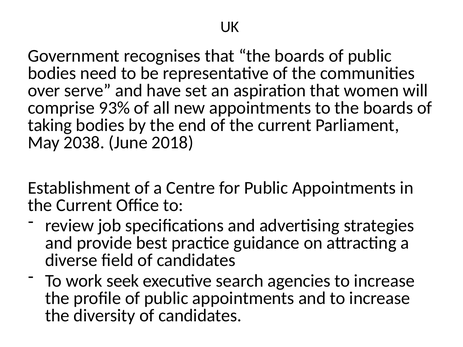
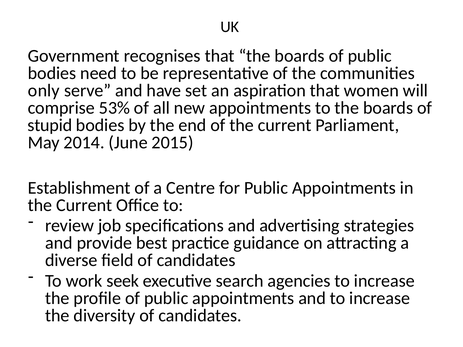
over: over -> only (44, 91)
93%: 93% -> 53% (114, 108)
taking: taking -> stupid (50, 125)
2038: 2038 -> 2014 (84, 143)
2018: 2018 -> 2015 (173, 143)
